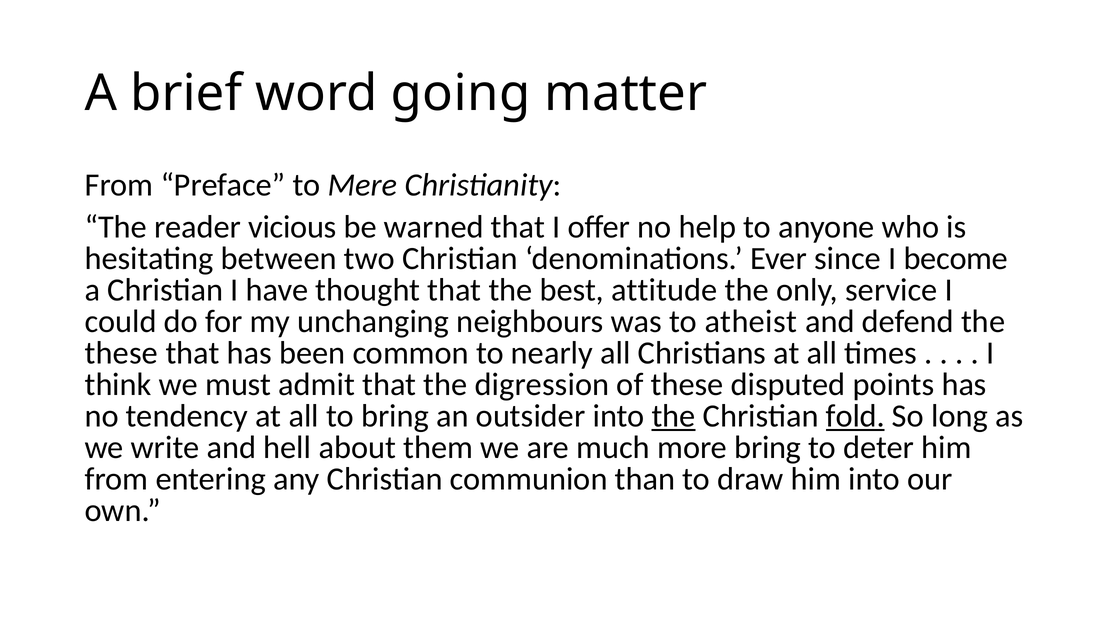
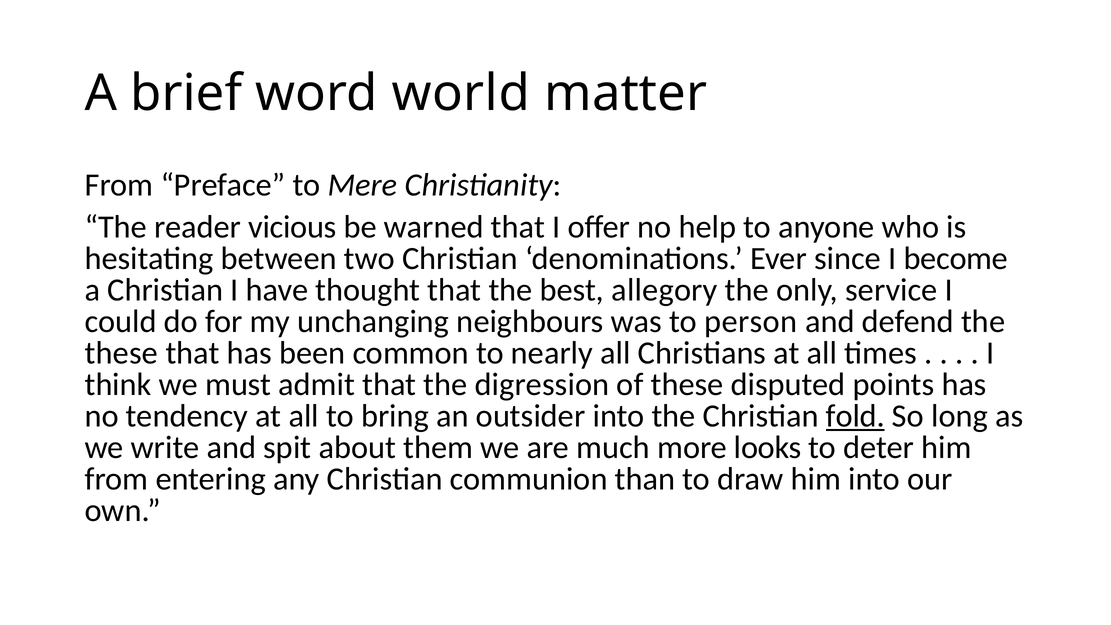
going: going -> world (461, 93)
attitude: attitude -> allegory (664, 290)
atheist: atheist -> person (751, 322)
the underline: present -> none (674, 416)
hell: hell -> spit (287, 448)
more bring: bring -> looks (768, 448)
